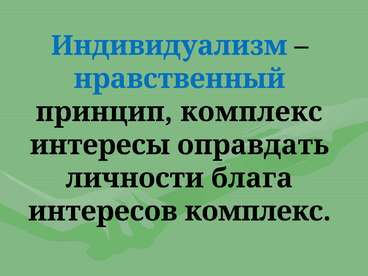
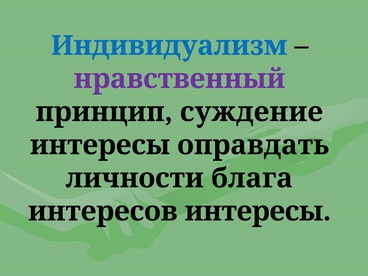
нравственный colour: blue -> purple (180, 79)
принцип комплекс: комплекс -> суждение (251, 112)
интересов комплекс: комплекс -> интересы (258, 211)
